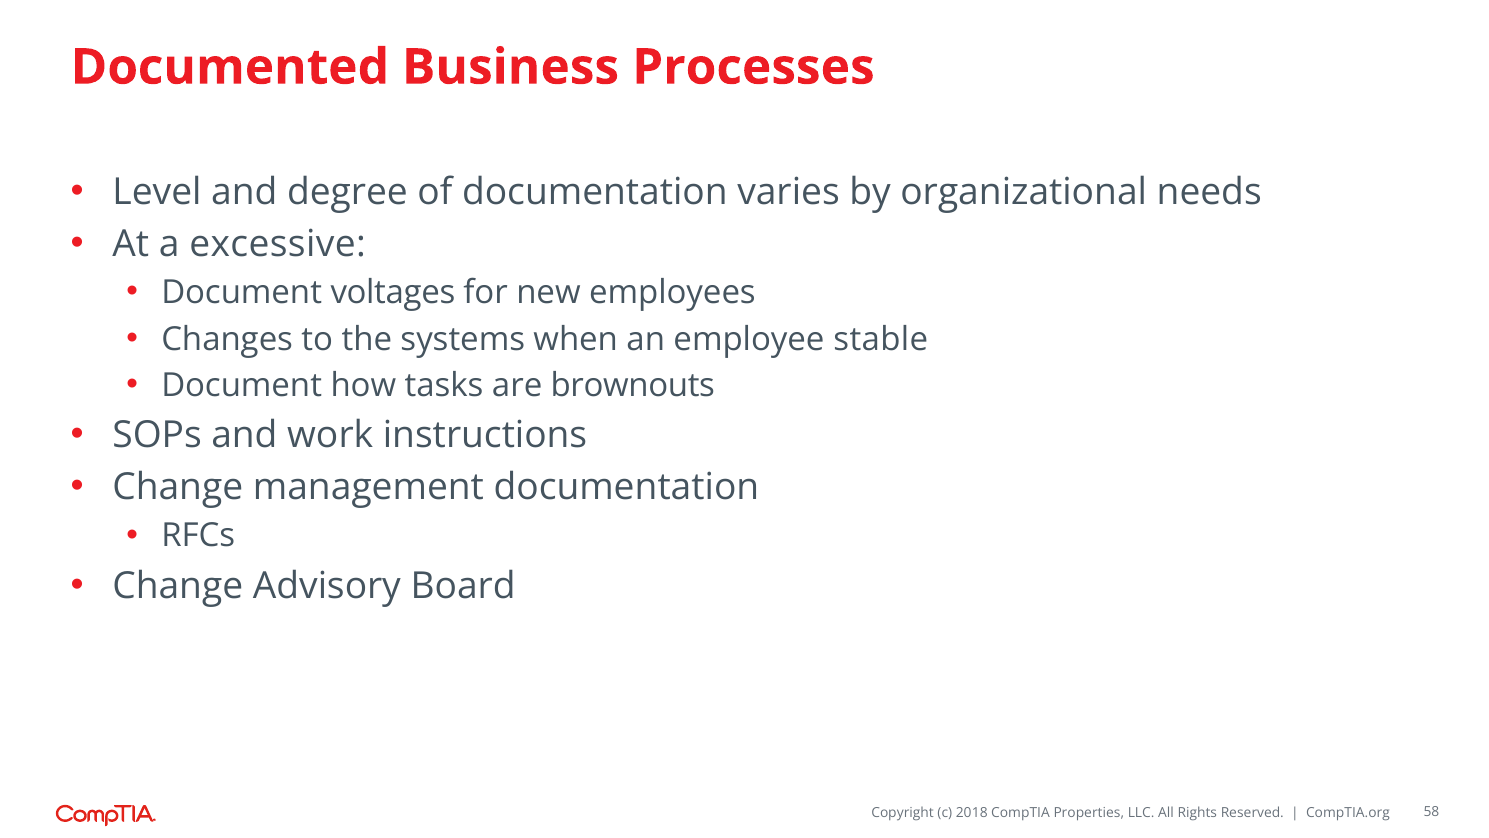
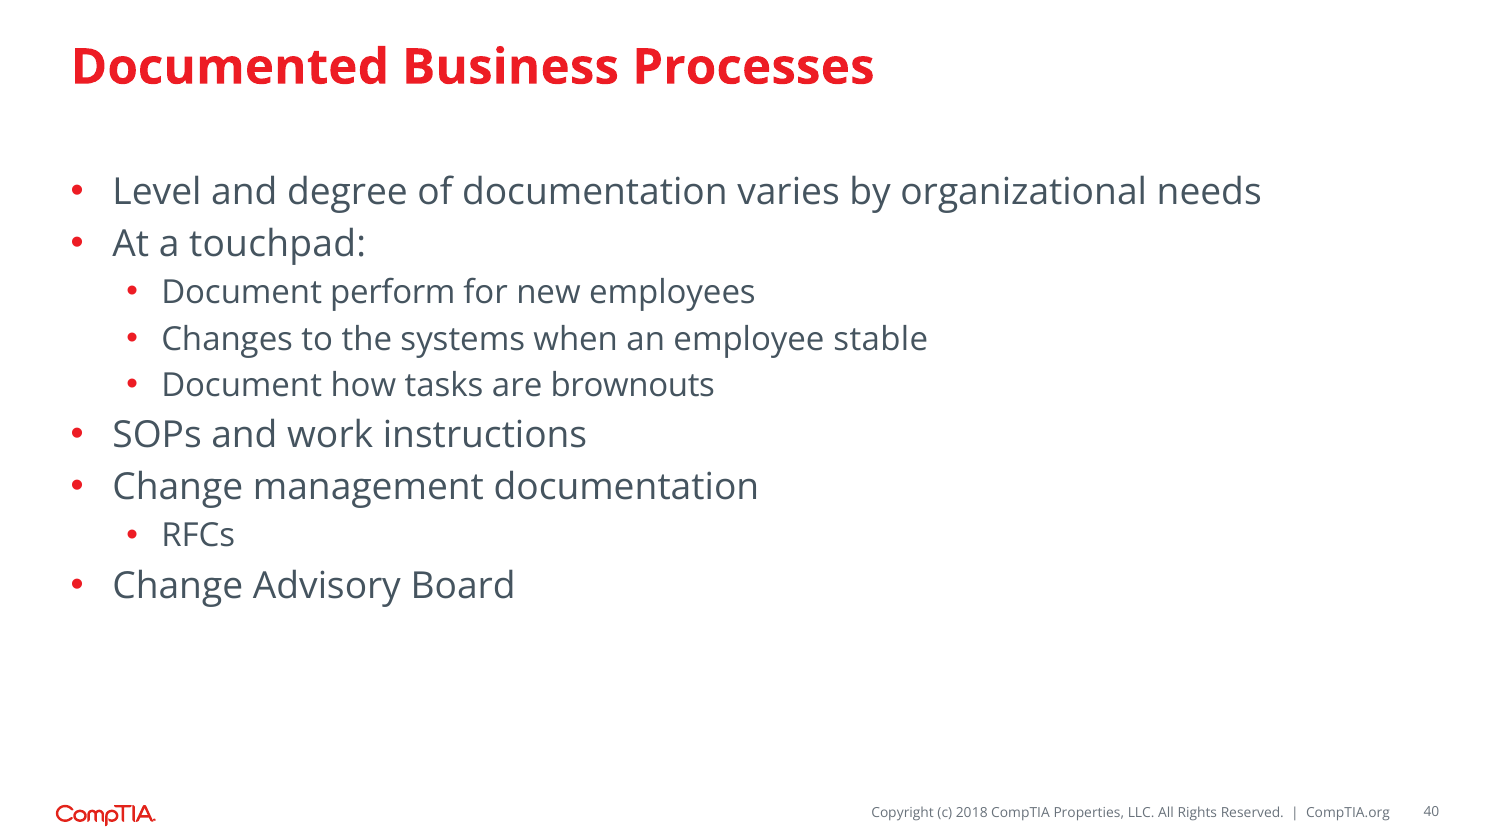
excessive: excessive -> touchpad (278, 244)
voltages: voltages -> perform (393, 293)
58: 58 -> 40 (1431, 811)
